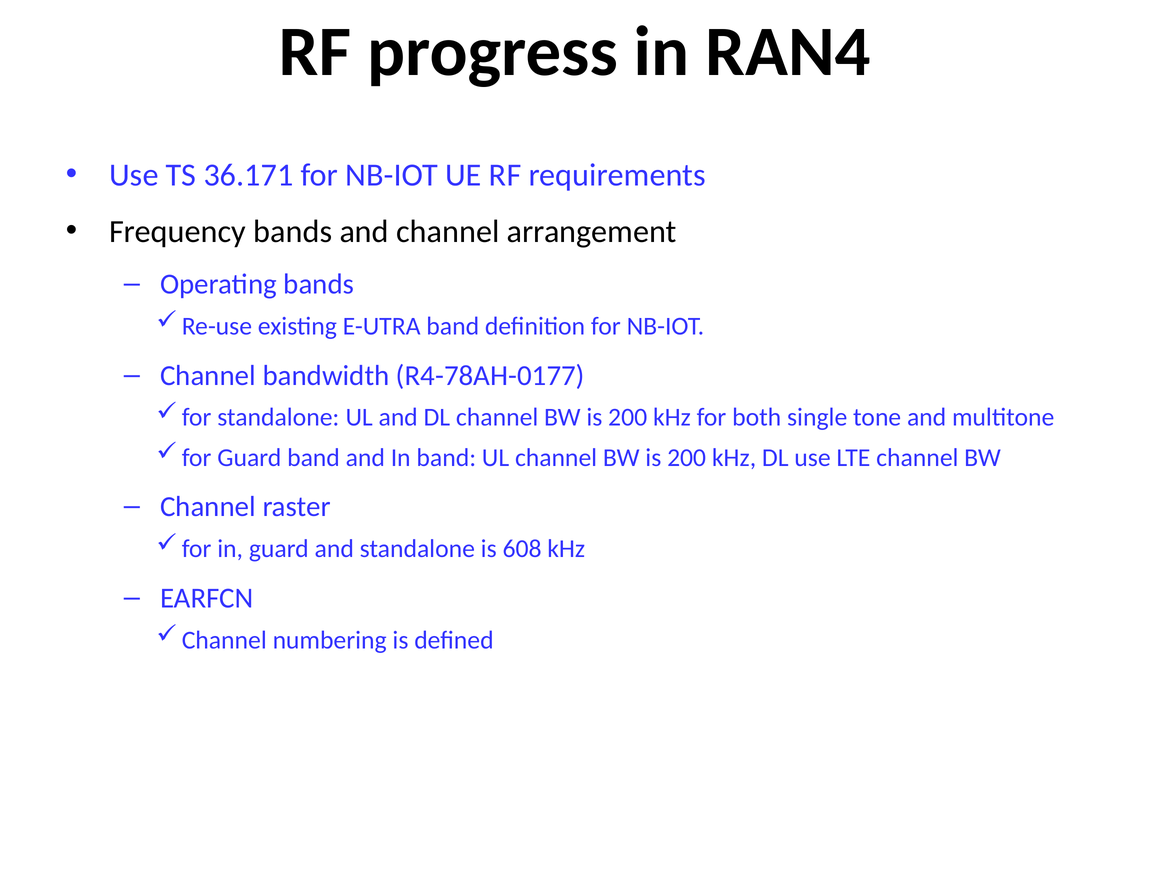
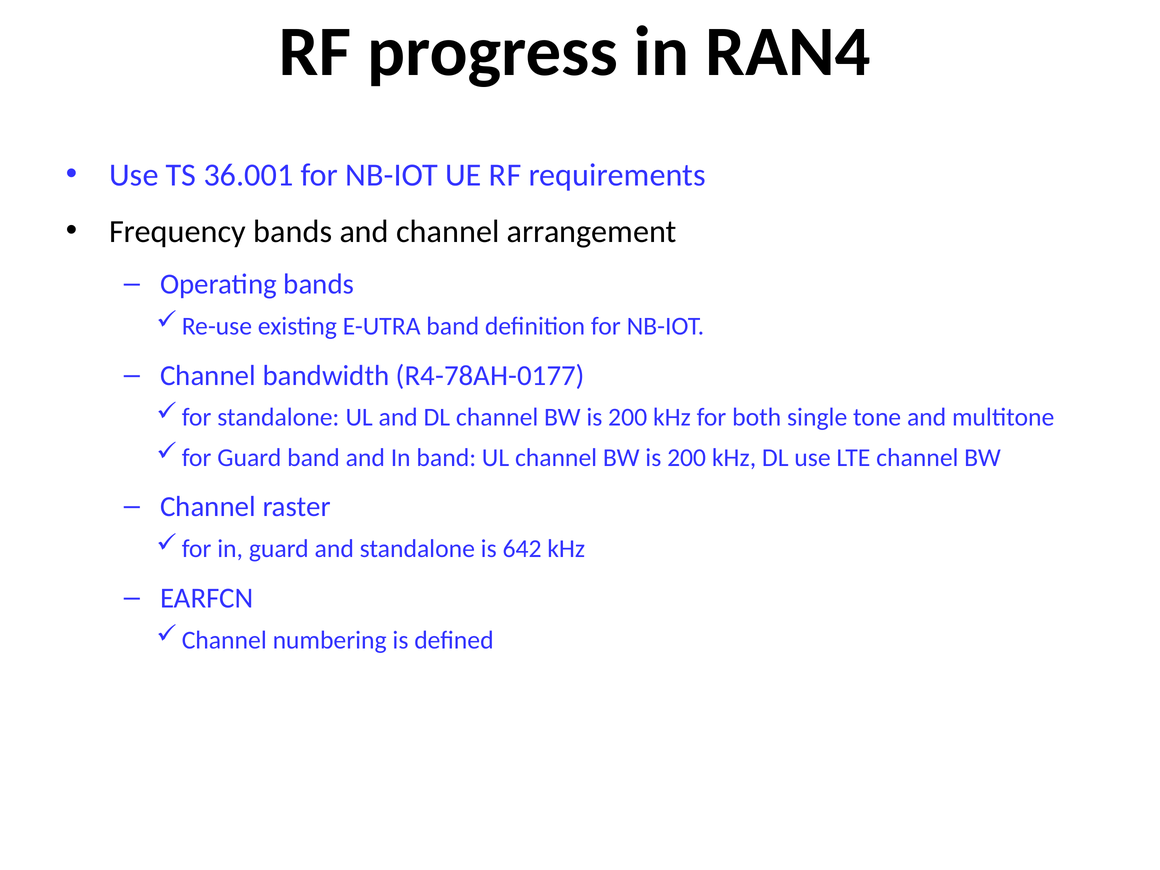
36.171: 36.171 -> 36.001 (248, 175)
608: 608 -> 642 (522, 549)
